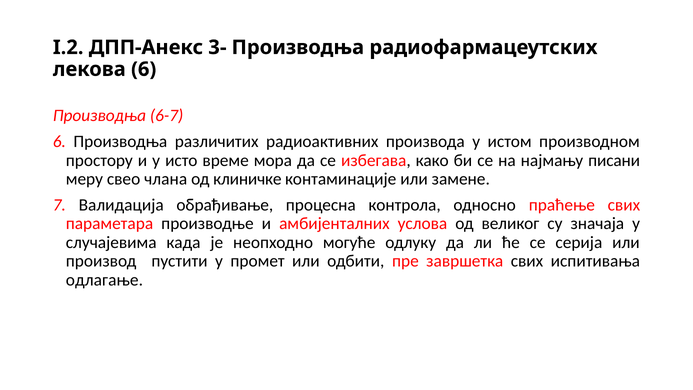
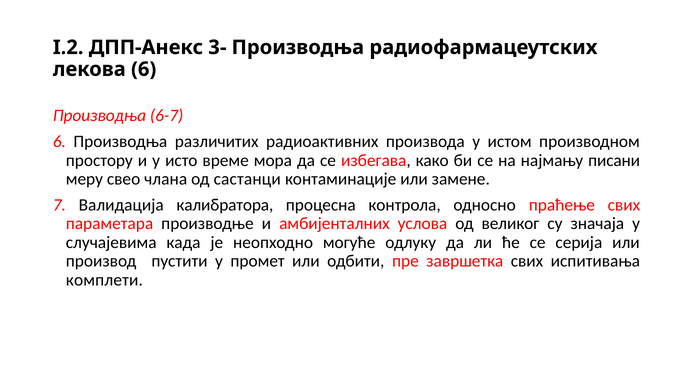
клиничке: клиничке -> састанци (247, 179)
обрађивање: обрађивање -> калибратора (225, 205)
одлагање: одлагање -> комплети (104, 280)
